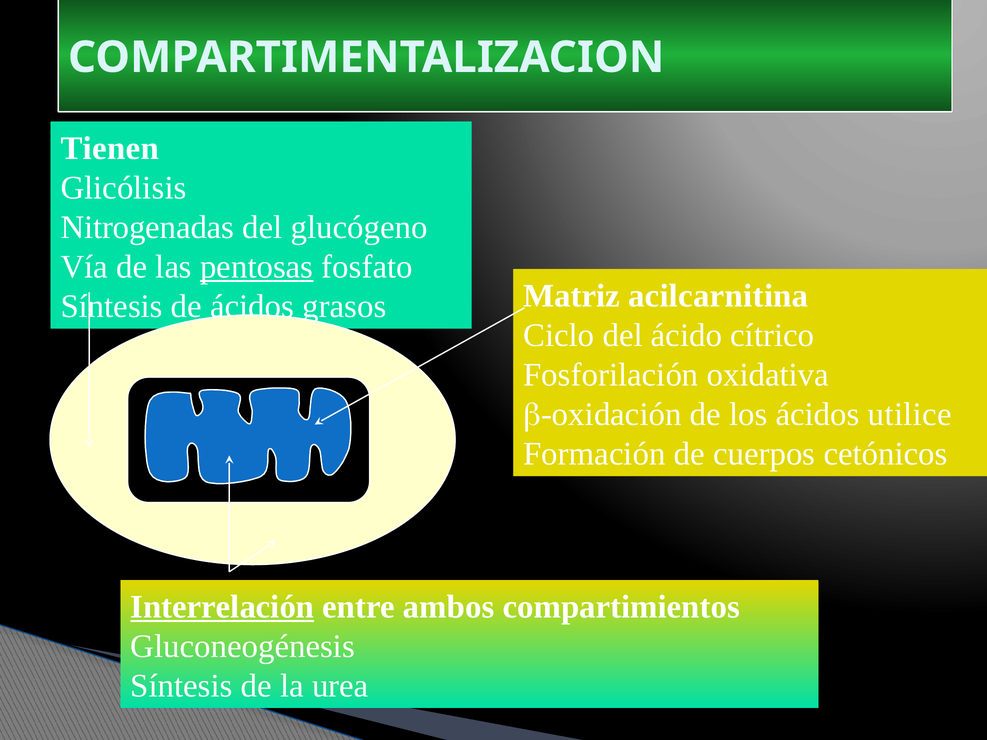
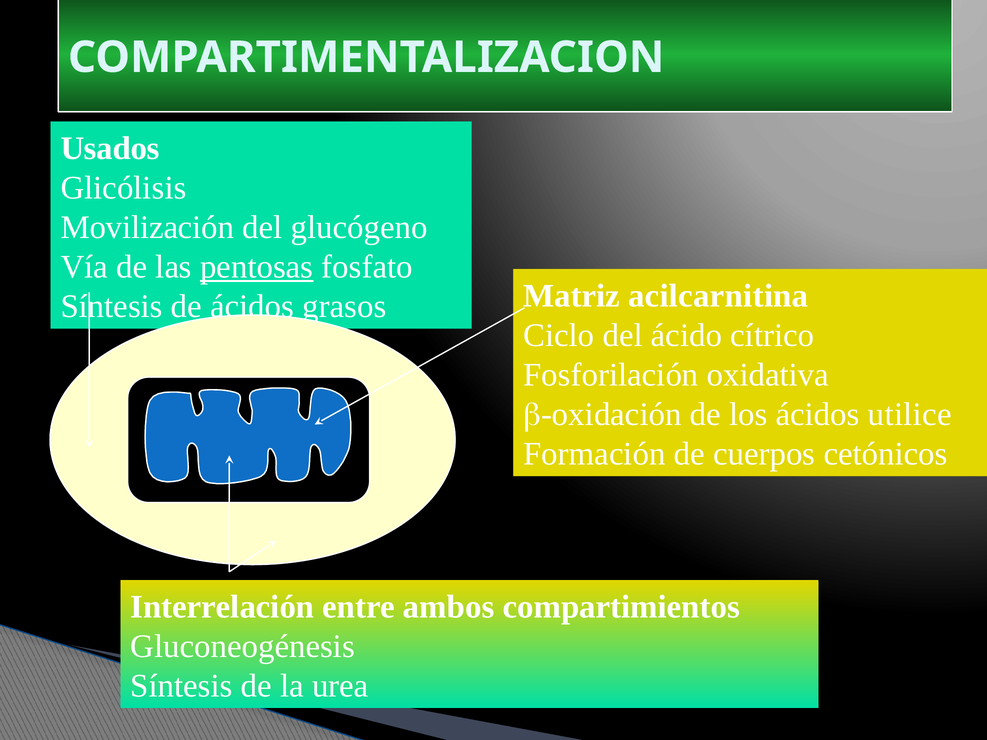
Tienen: Tienen -> Usados (110, 148)
Nitrogenadas: Nitrogenadas -> Movilización (147, 227)
Interrelación underline: present -> none (222, 607)
